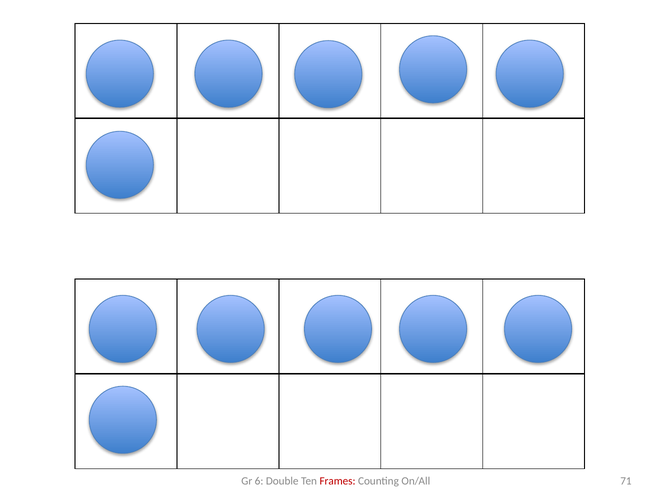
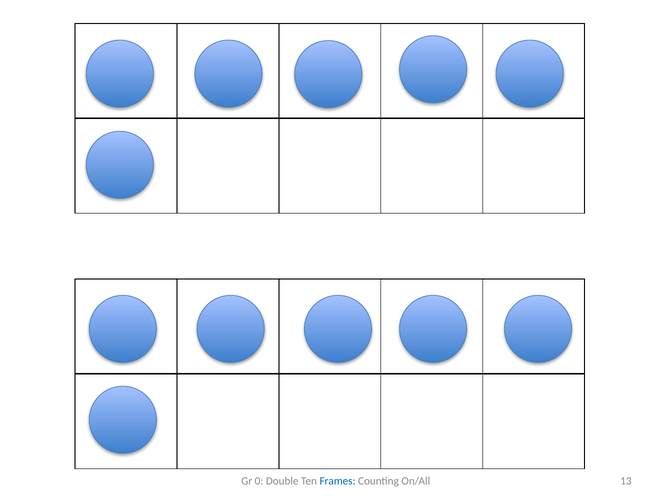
6: 6 -> 0 (259, 481)
Frames colour: red -> blue (338, 481)
71: 71 -> 13 (626, 481)
